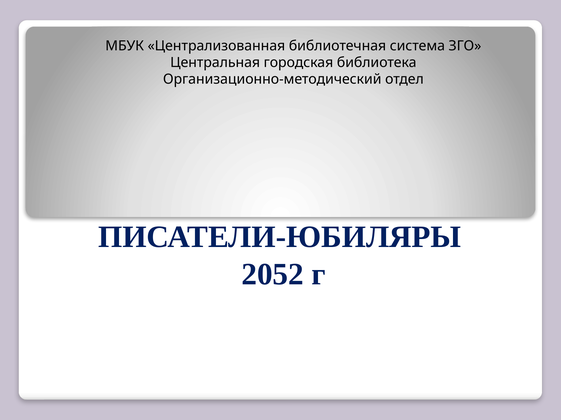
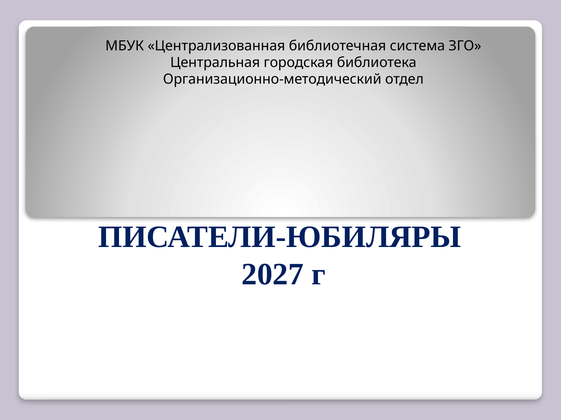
2052: 2052 -> 2027 (273, 275)
